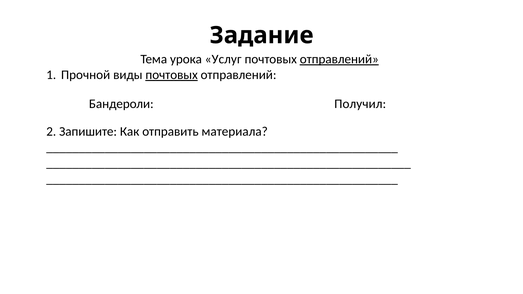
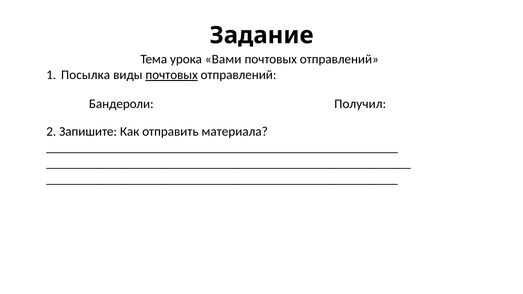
Услуг: Услуг -> Вами (223, 59)
отправлений underline: present -> none (339, 59)
Прочной: Прочной -> Посылка (86, 75)
